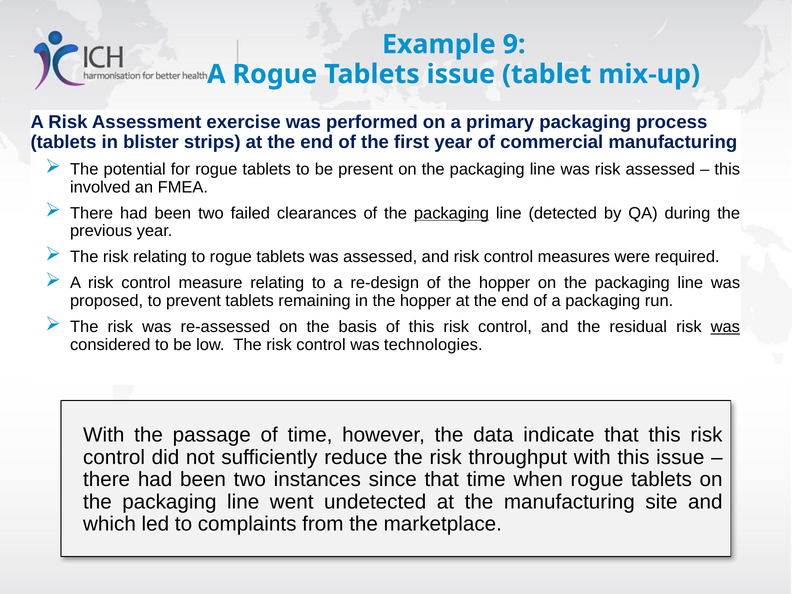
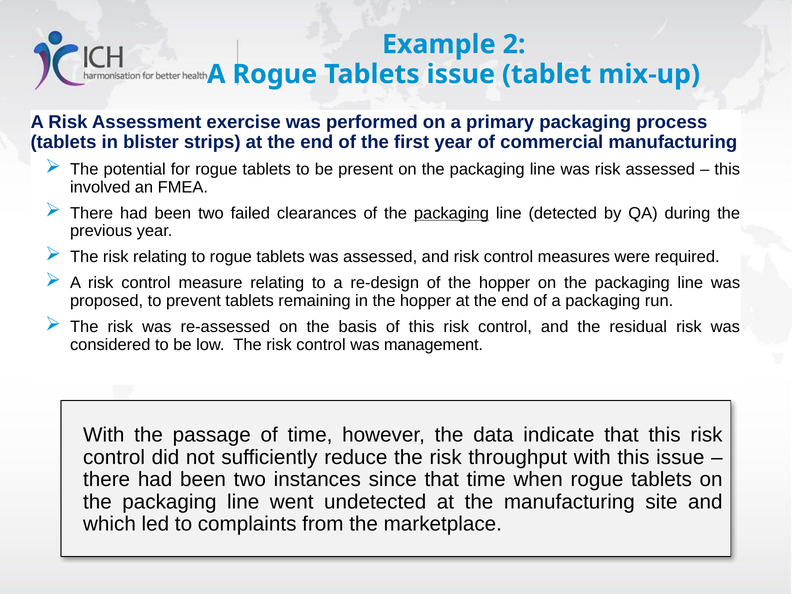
9: 9 -> 2 (514, 44)
was underline: present -> none (725, 327)
technologies: technologies -> management (433, 345)
